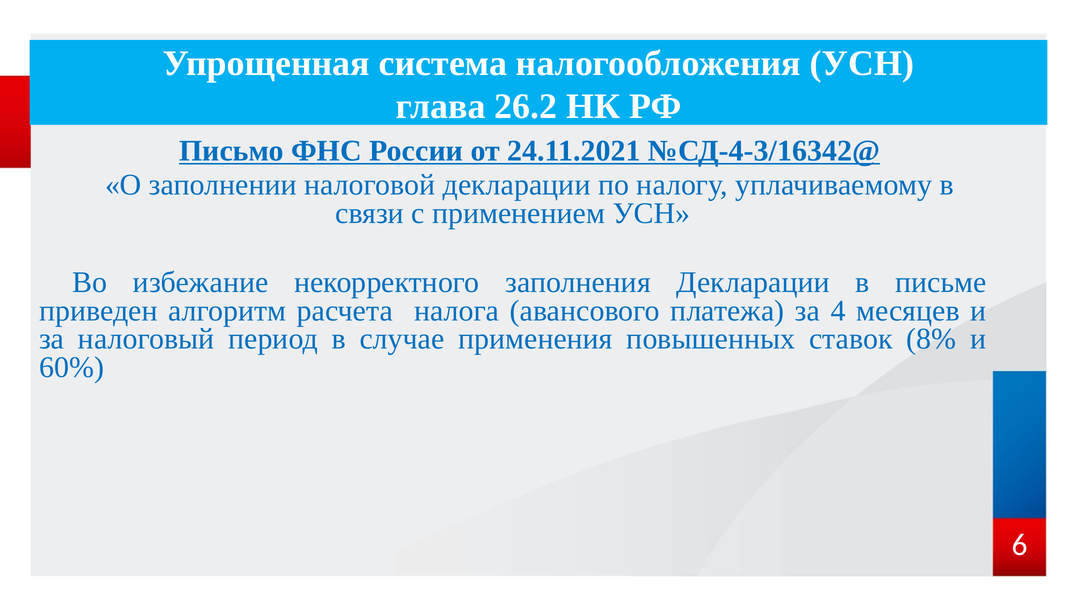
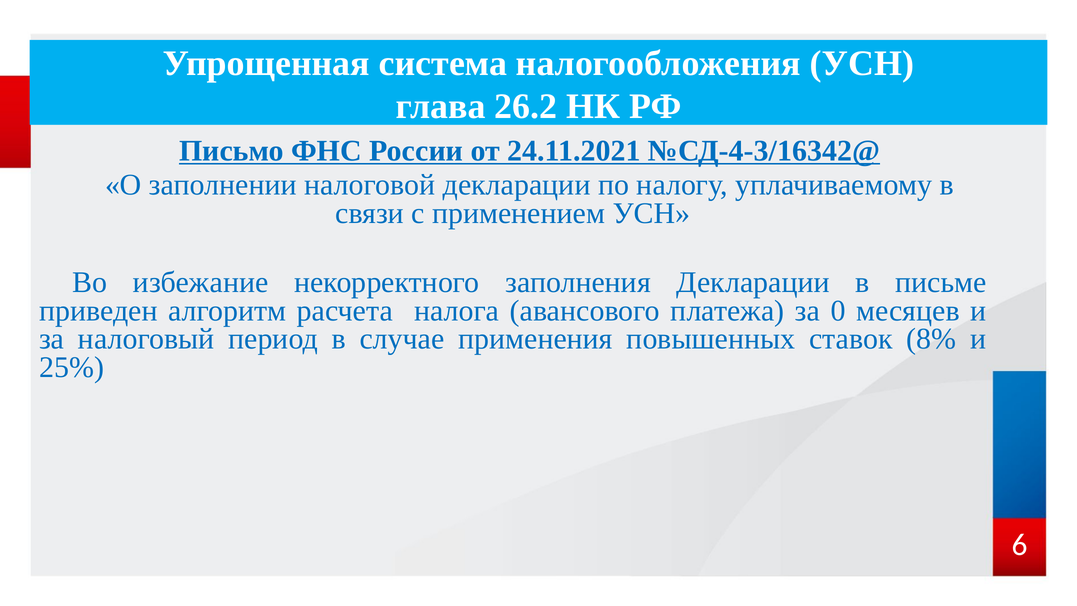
4: 4 -> 0 (838, 311)
60%: 60% -> 25% (72, 367)
